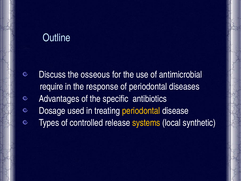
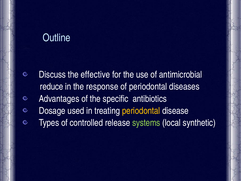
osseous: osseous -> effective (95, 75)
require: require -> reduce (52, 87)
systems colour: yellow -> light green (146, 123)
